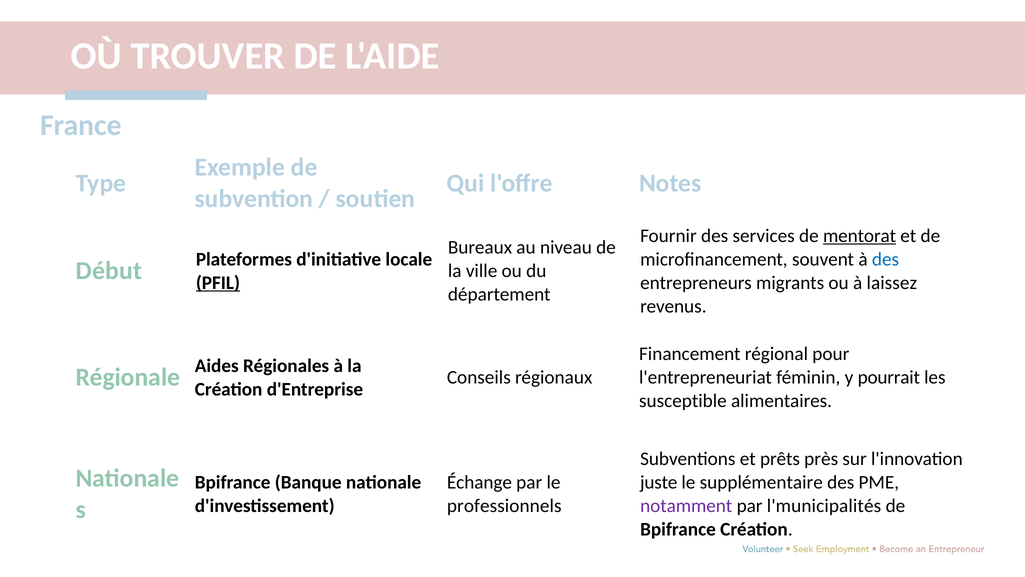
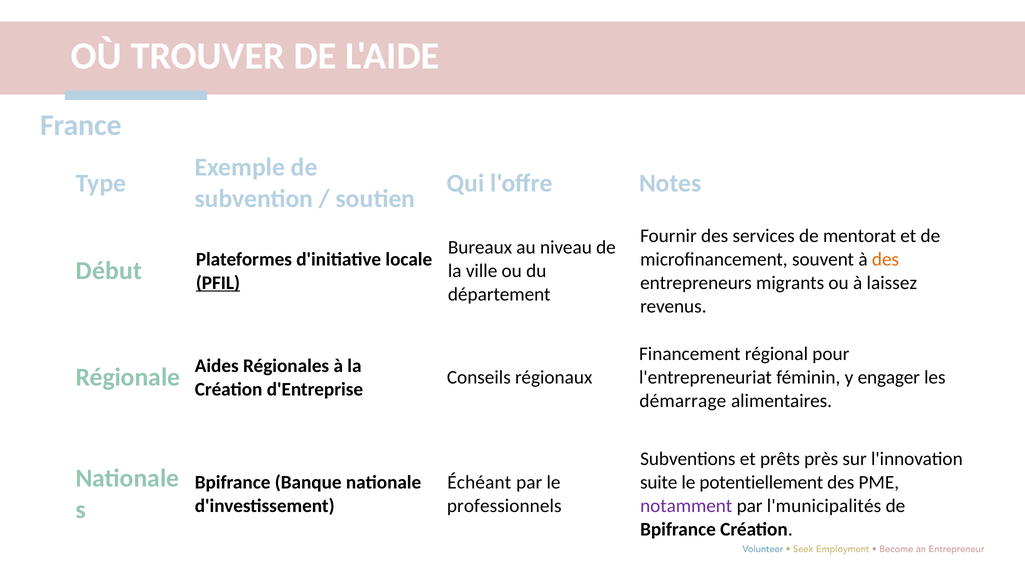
mentorat underline: present -> none (860, 236)
des colour: blue -> orange (886, 259)
pourrait: pourrait -> engager (889, 377)
susceptible: susceptible -> démarrage (683, 401)
Échange: Échange -> Échéant (479, 482)
juste: juste -> suite (659, 482)
supplémentaire: supplémentaire -> potentiellement (761, 482)
